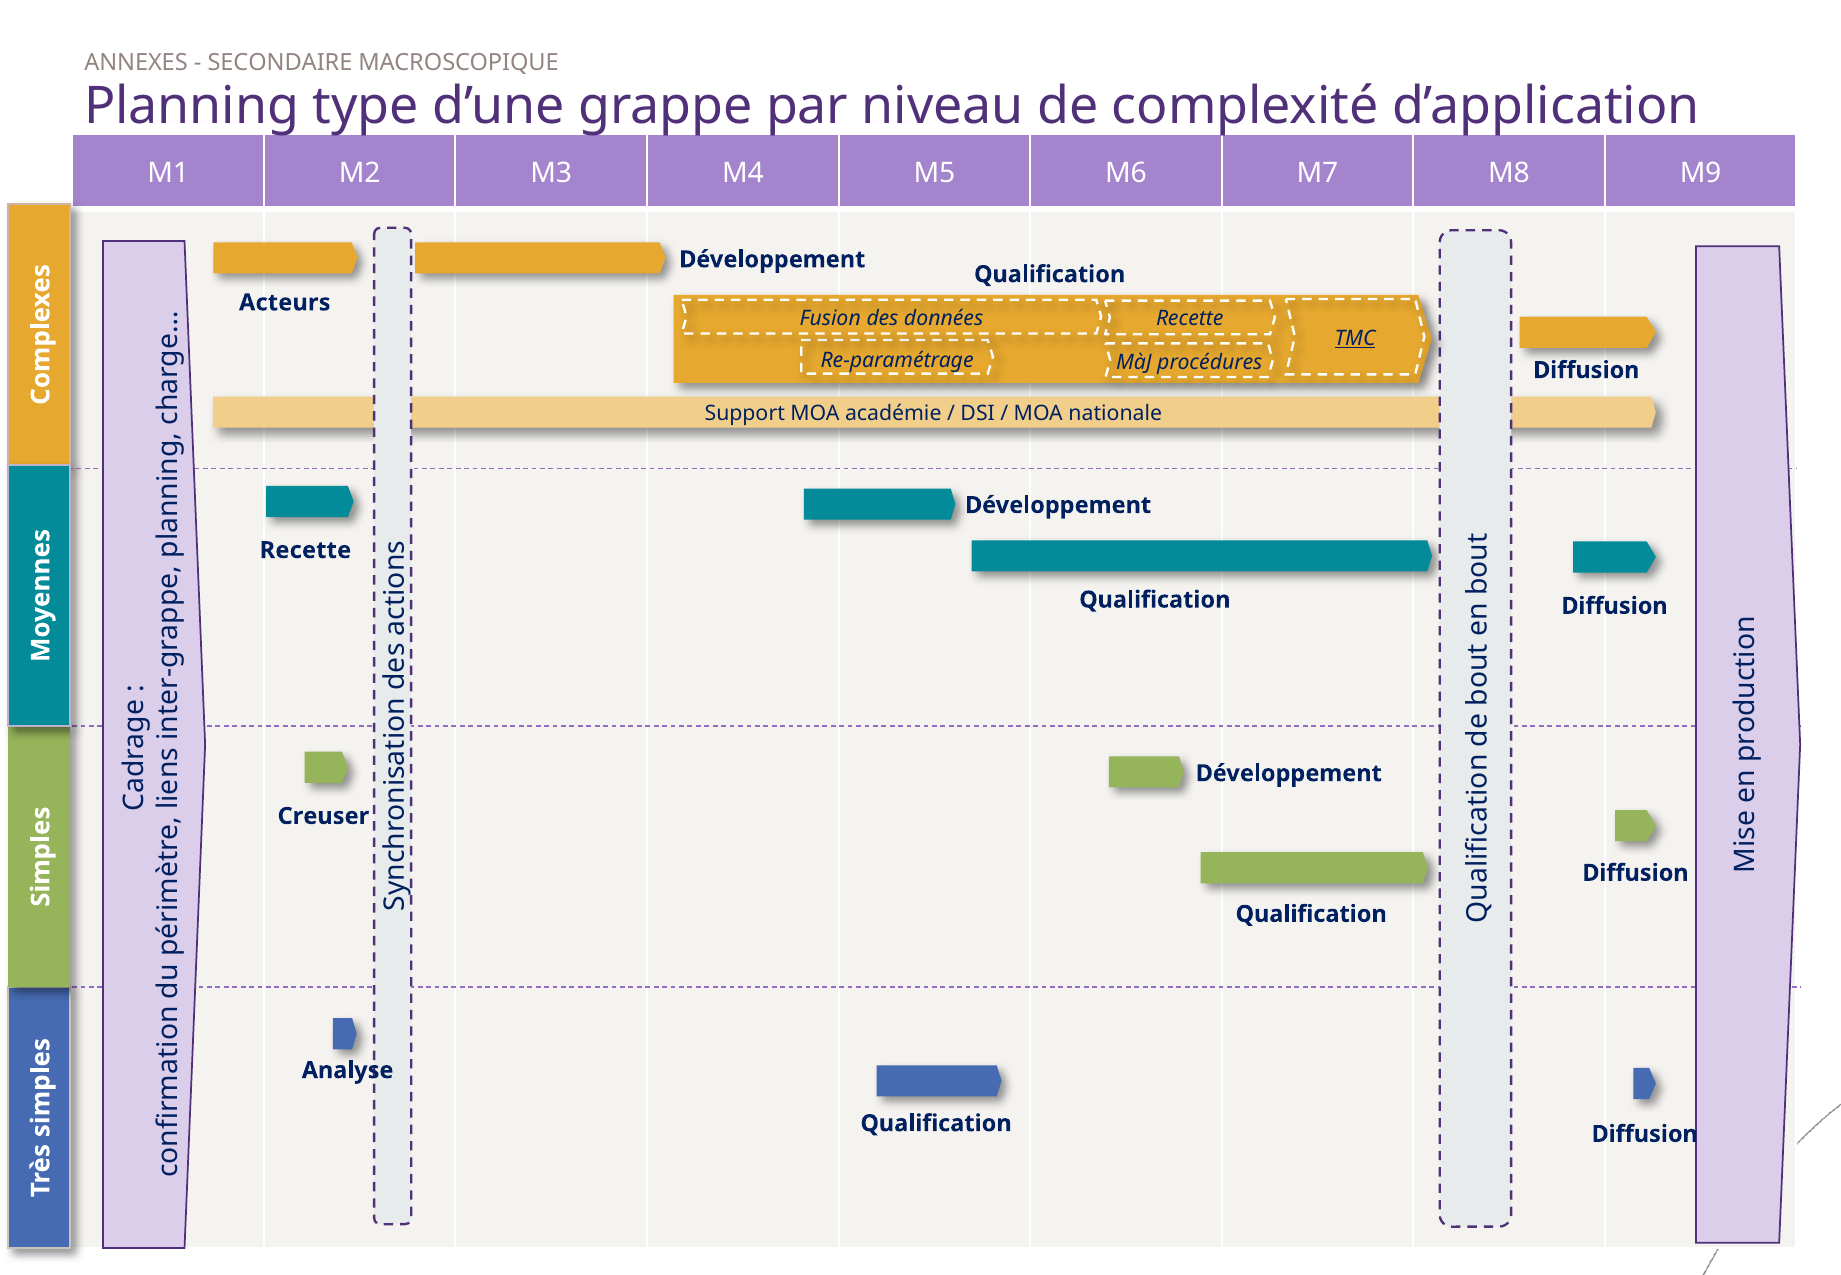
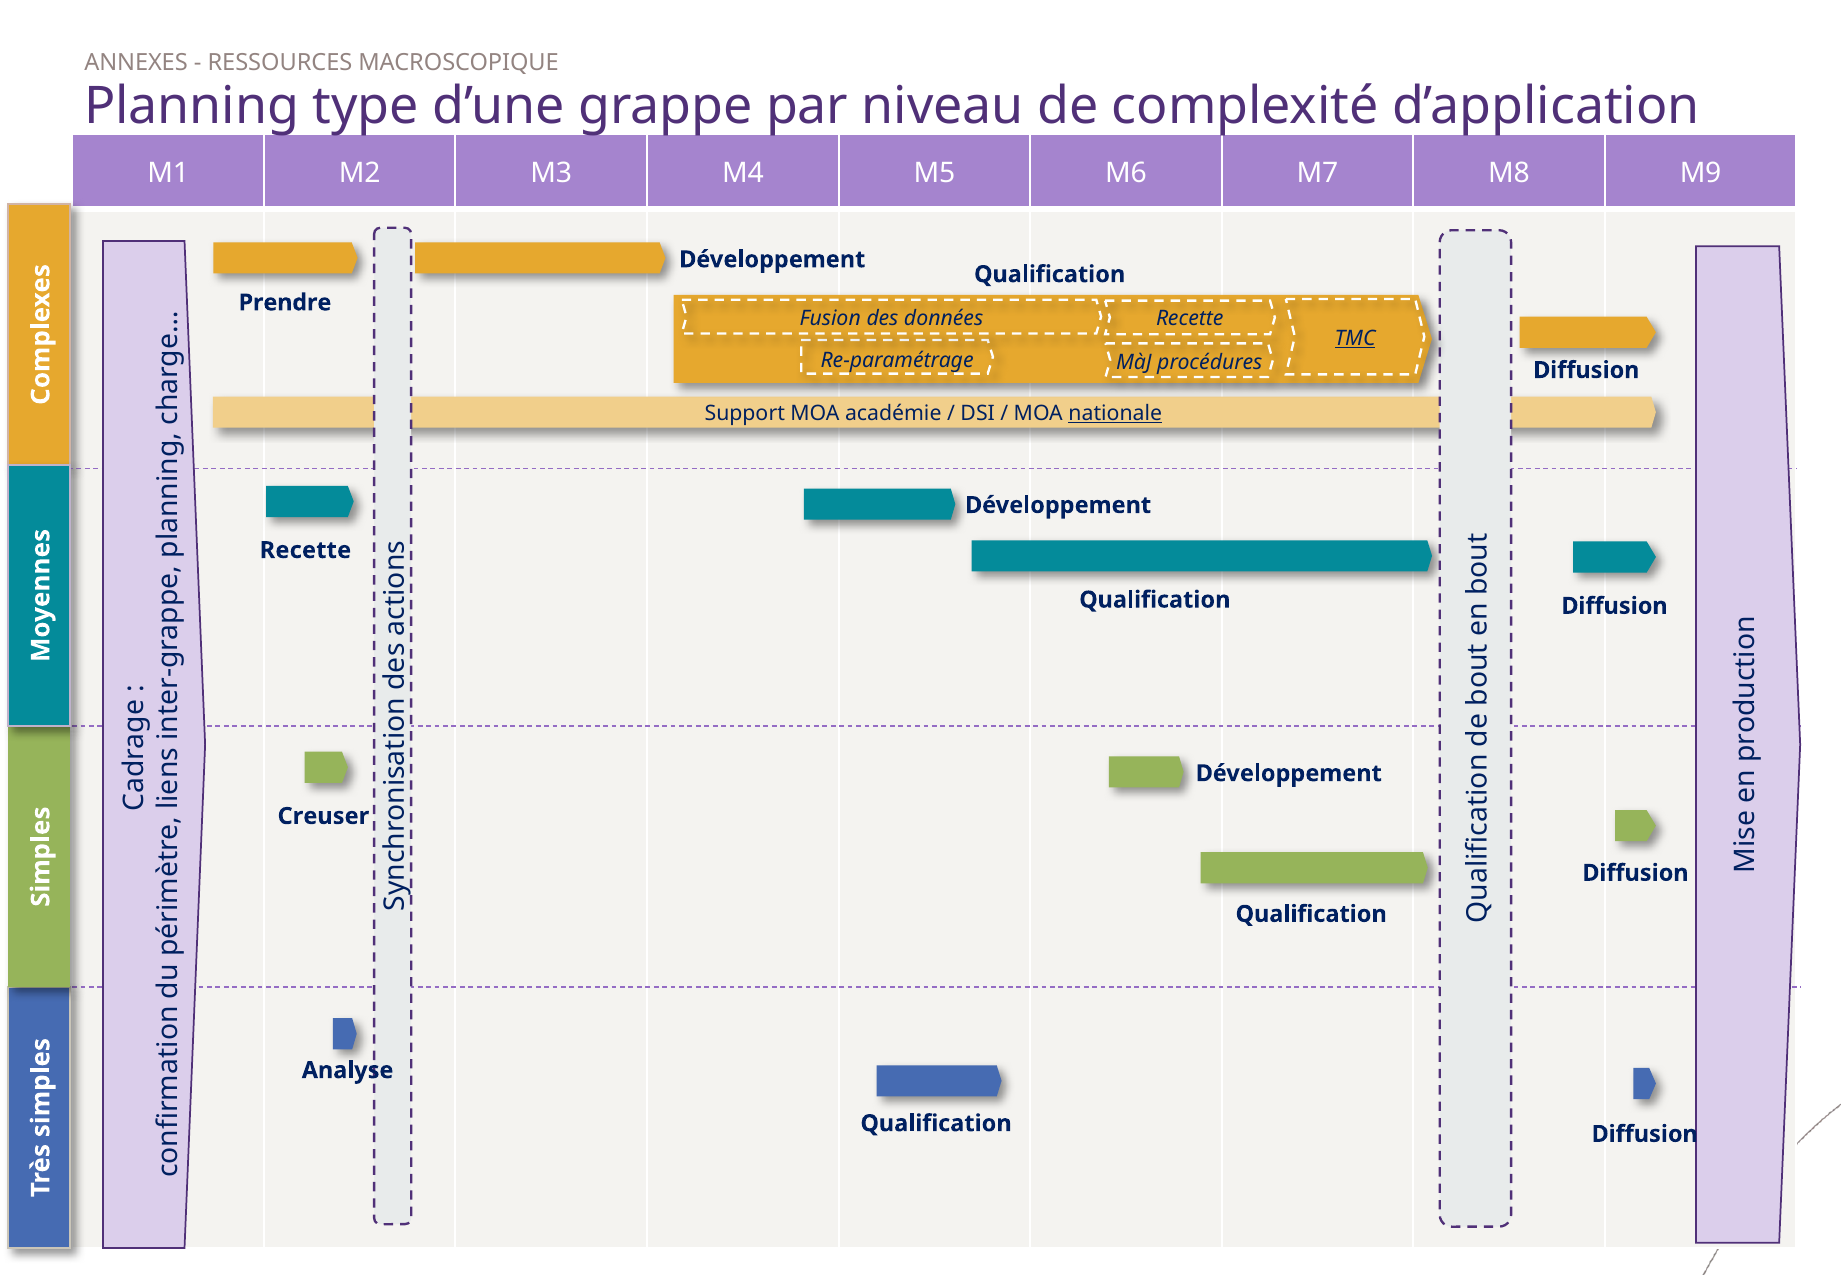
SECONDAIRE: SECONDAIRE -> RESSOURCES (280, 63)
Acteurs: Acteurs -> Prendre (285, 303)
nationale underline: none -> present (1115, 413)
